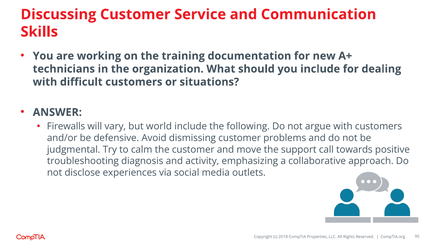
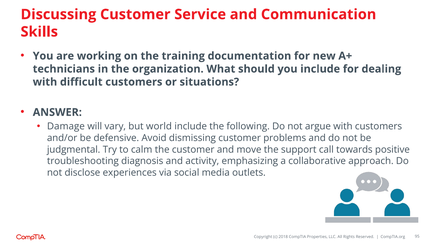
Firewalls: Firewalls -> Damage (66, 127)
